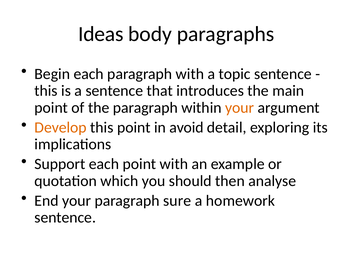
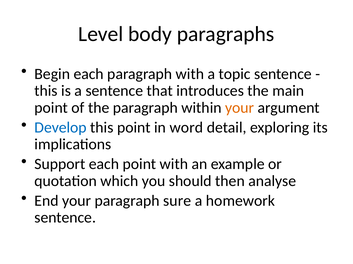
Ideas: Ideas -> Level (101, 34)
Develop colour: orange -> blue (61, 128)
avoid: avoid -> word (186, 128)
